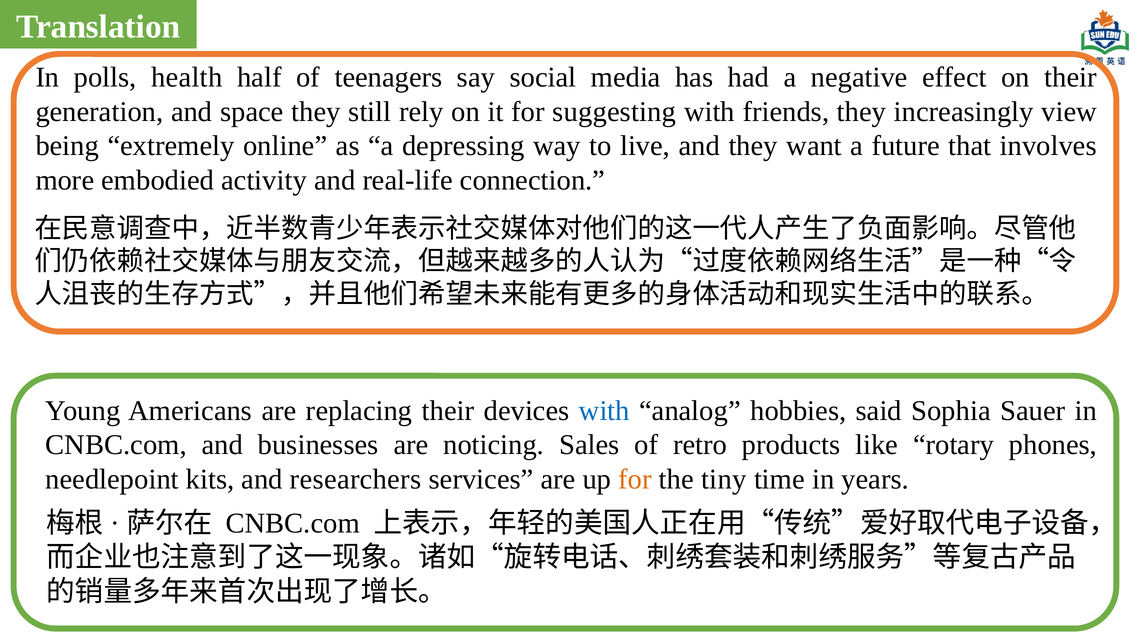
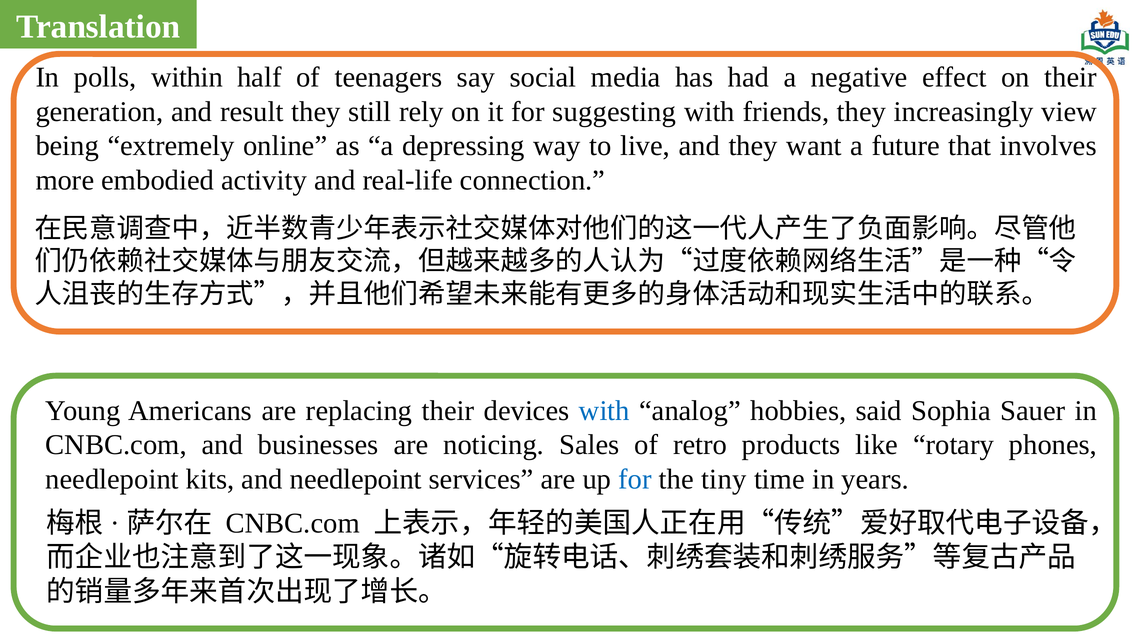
health: health -> within (187, 77)
space: space -> result (252, 112)
and researchers: researchers -> needlepoint (356, 480)
for colour: orange -> blue (635, 480)
